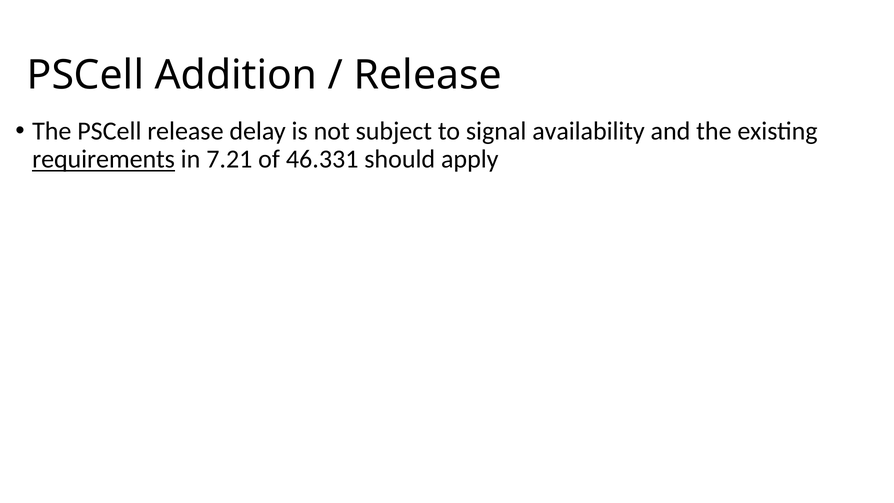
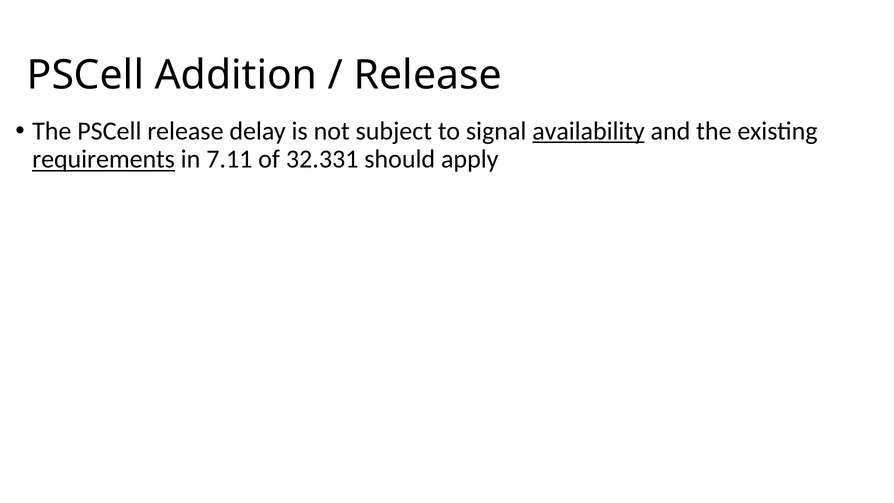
availability underline: none -> present (589, 131)
7.21: 7.21 -> 7.11 (229, 159)
46.331: 46.331 -> 32.331 (322, 159)
